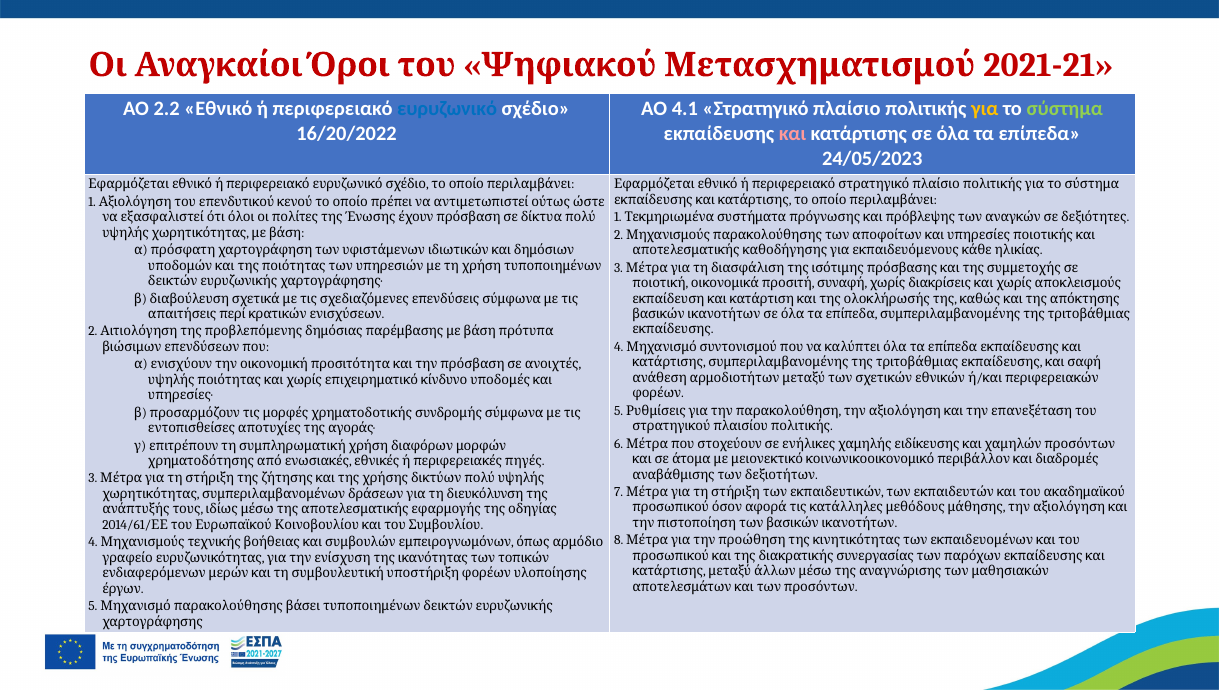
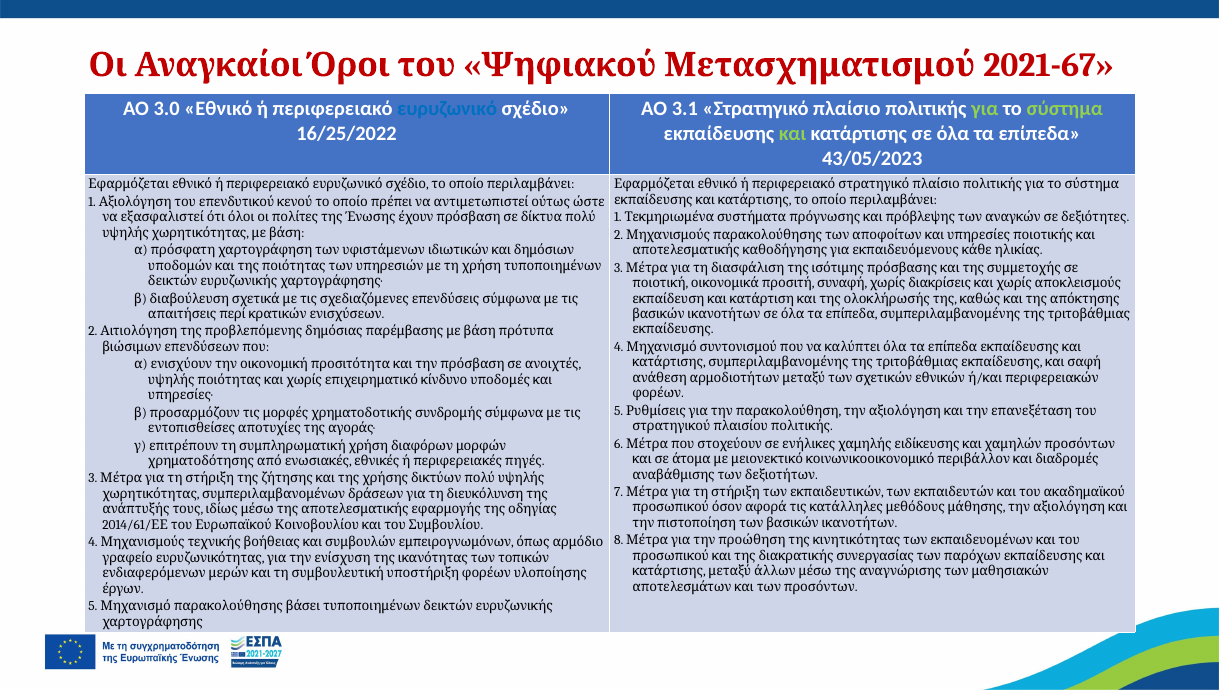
2021-21: 2021-21 -> 2021-67 (1049, 65)
2.2: 2.2 -> 3.0 (167, 109)
4.1: 4.1 -> 3.1 (685, 109)
για colour: yellow -> light green (985, 109)
16/20/2022: 16/20/2022 -> 16/25/2022 (347, 134)
και colour: pink -> light green (793, 134)
24/05/2023: 24/05/2023 -> 43/05/2023 (872, 159)
